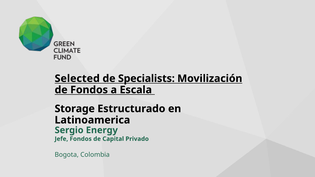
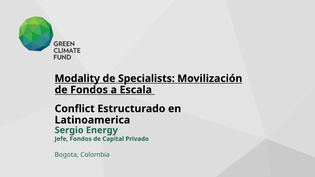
Selected: Selected -> Modality (77, 79)
Storage: Storage -> Conflict (75, 109)
